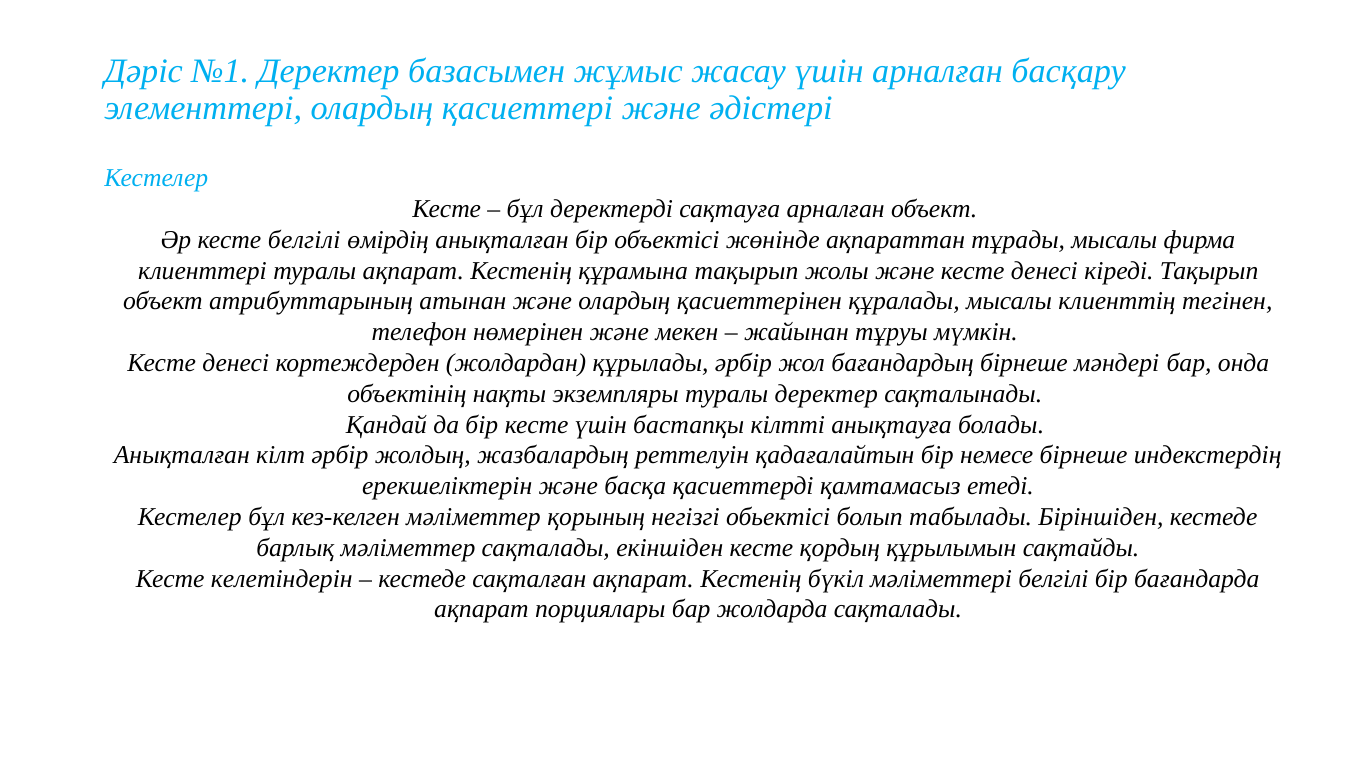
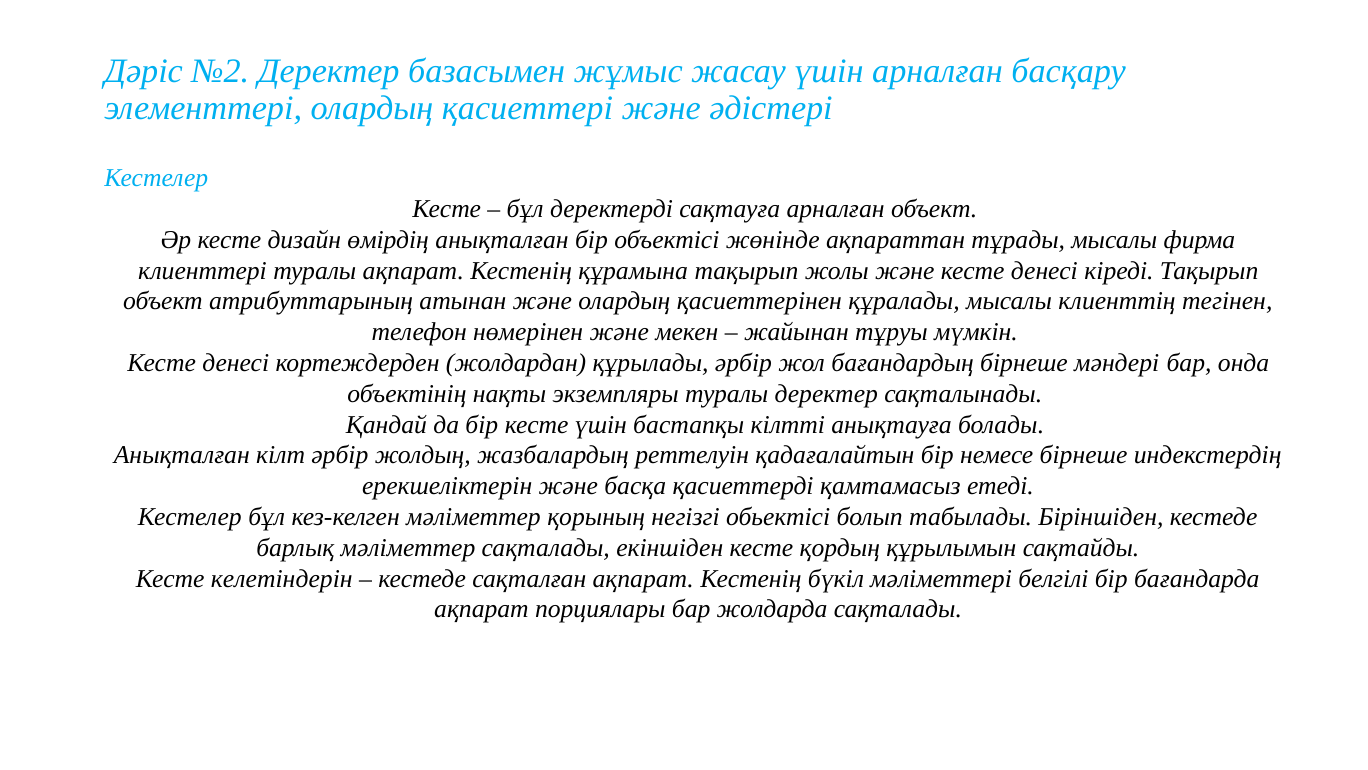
№1: №1 -> №2 (220, 71)
кесте белгілі: белгілі -> дизайн (304, 240)
